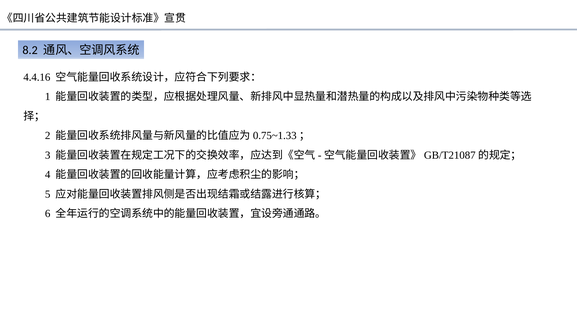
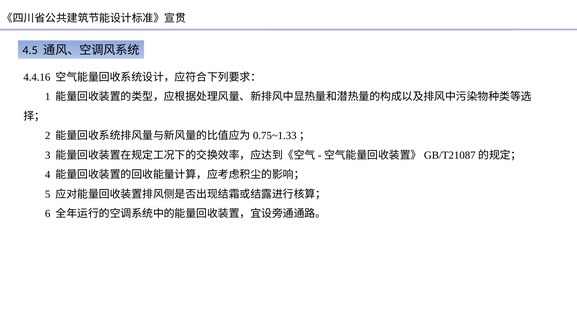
8.2: 8.2 -> 4.5 (30, 50)
